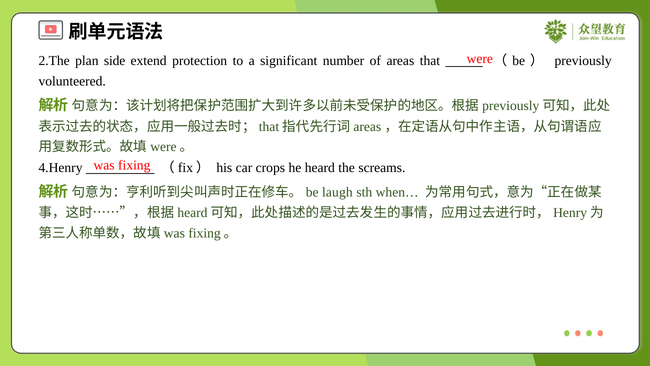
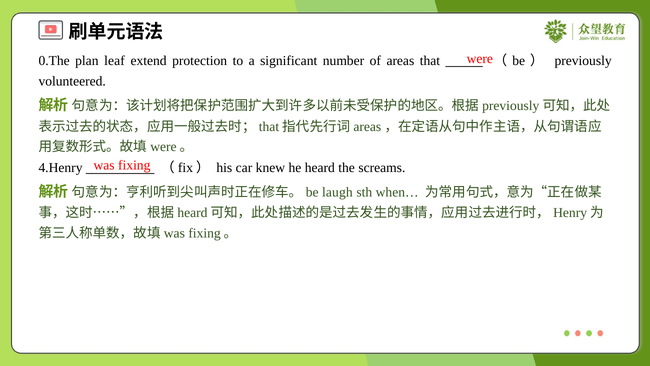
2.The: 2.The -> 0.The (54, 61)
side: side -> leaf (114, 61)
crops: crops -> knew (270, 168)
